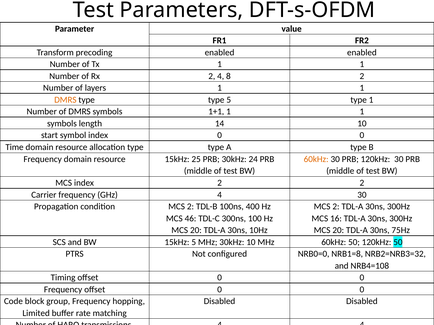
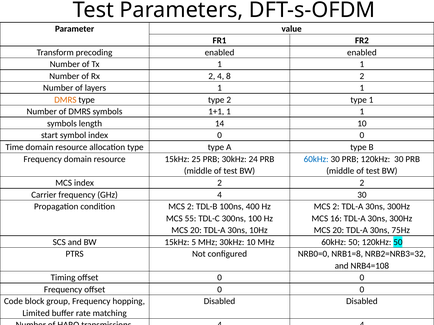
type 5: 5 -> 2 (229, 100)
60kHz colour: orange -> blue (316, 159)
46: 46 -> 55 (191, 219)
